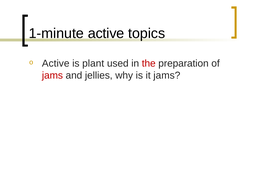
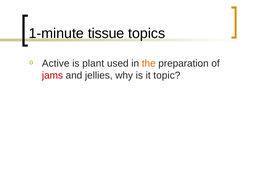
1-minute active: active -> tissue (106, 33)
the colour: red -> orange (149, 63)
it jams: jams -> topic (167, 75)
